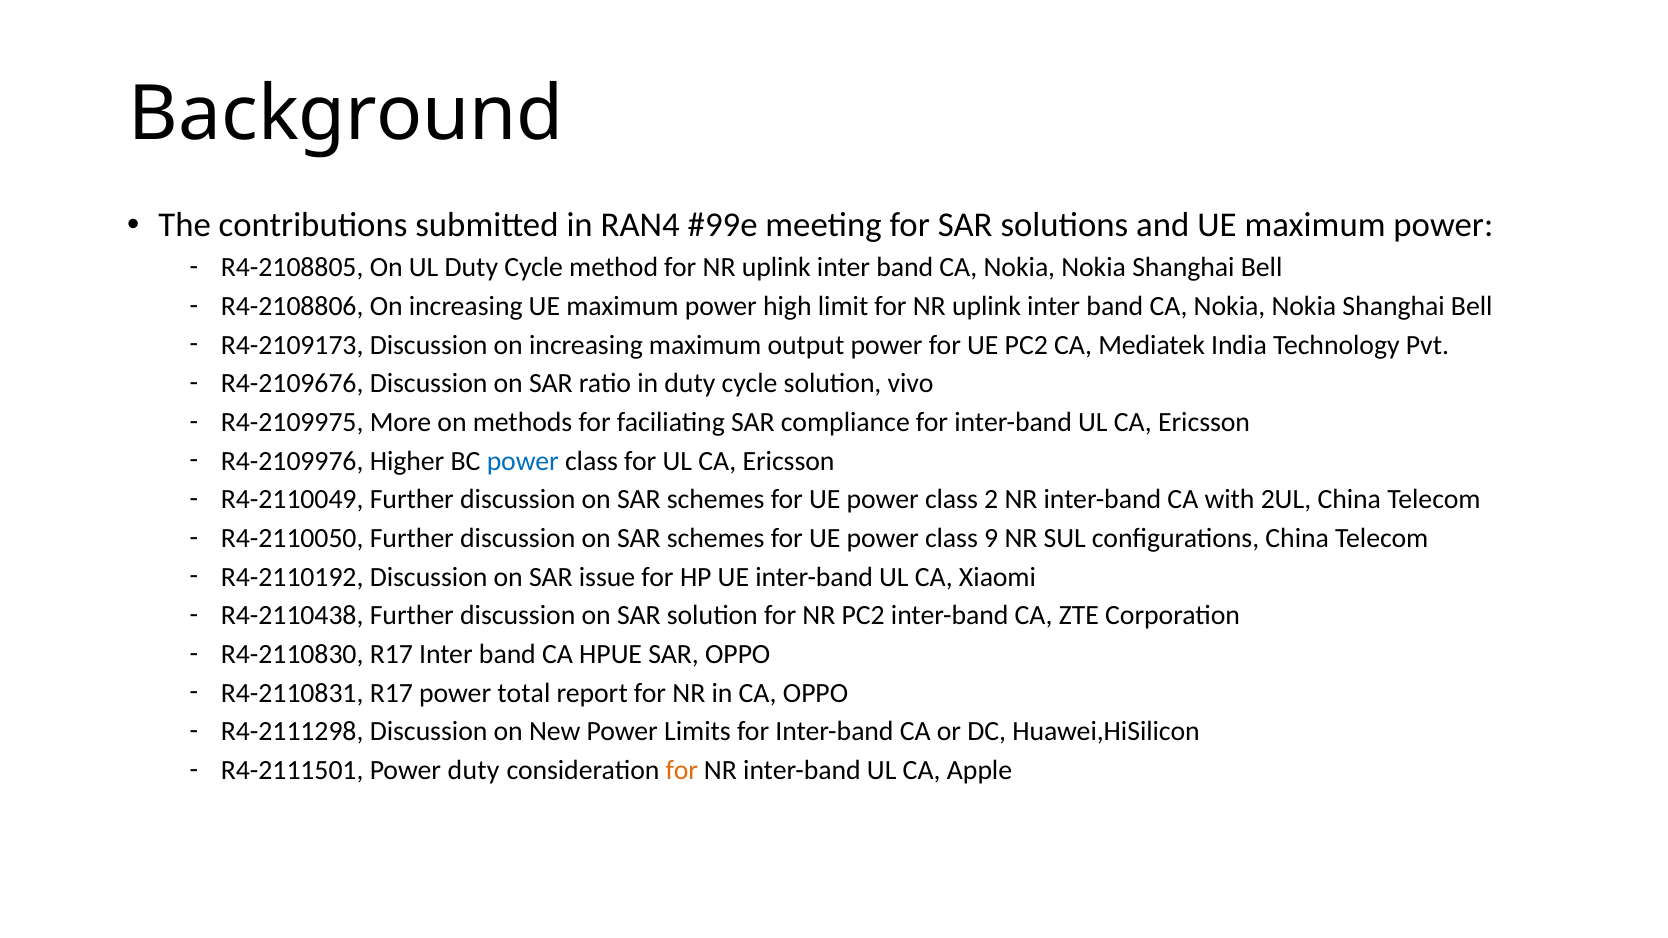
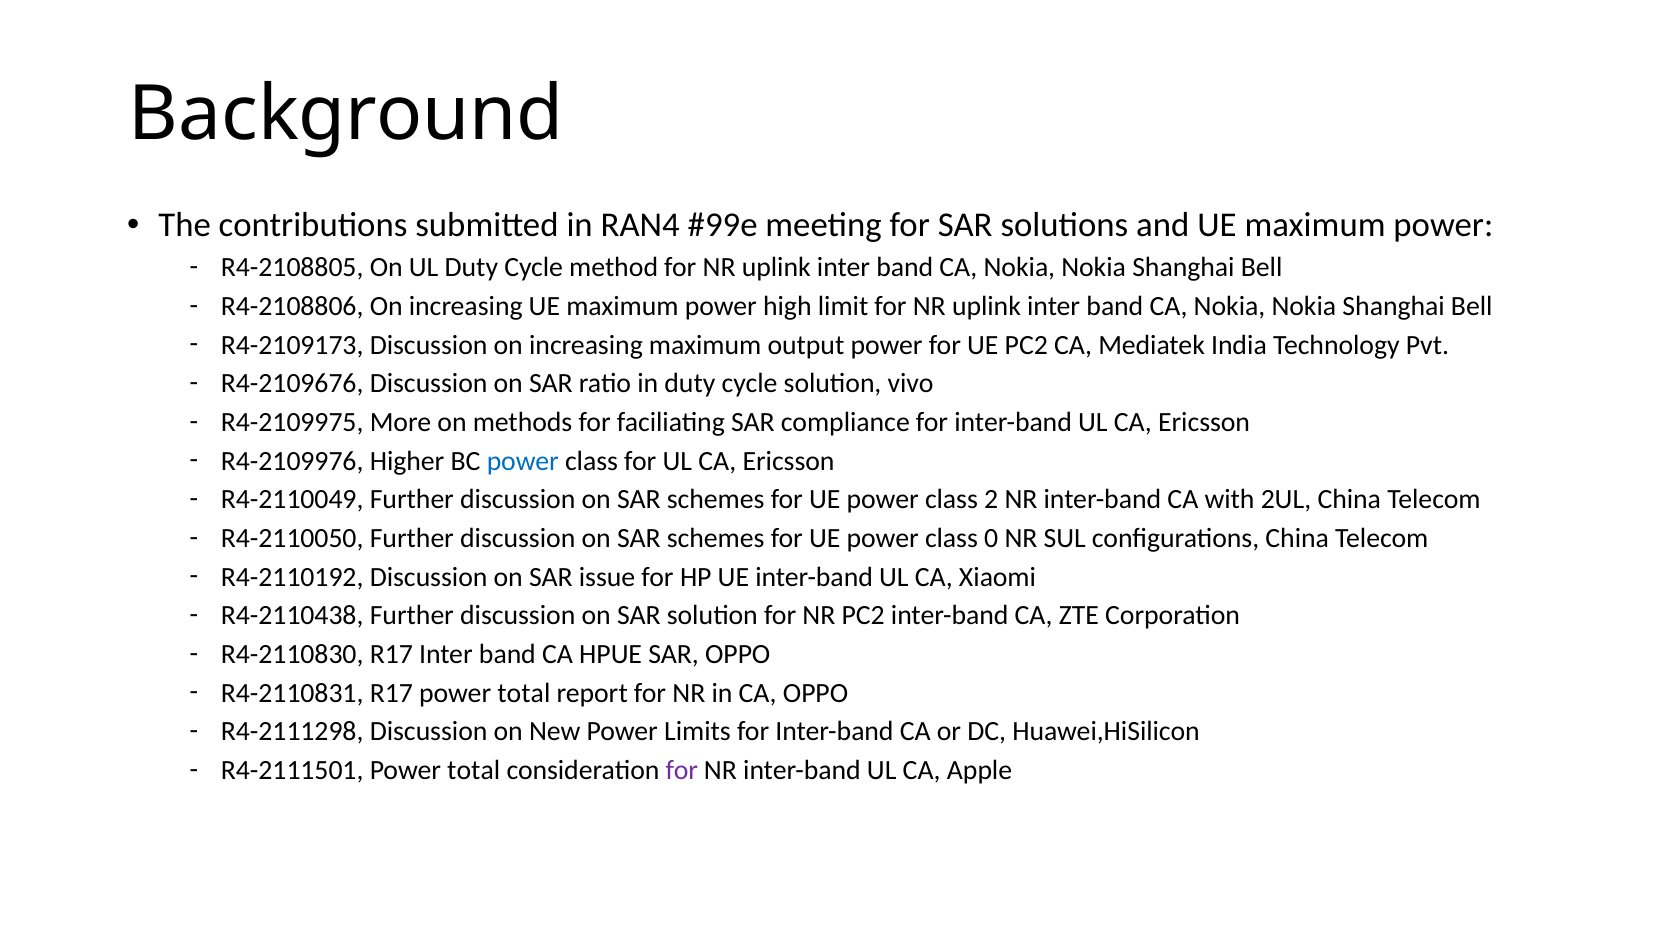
9: 9 -> 0 (991, 538)
R4-2111501 Power duty: duty -> total (474, 770)
for colour: orange -> purple (682, 770)
